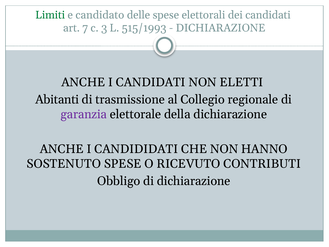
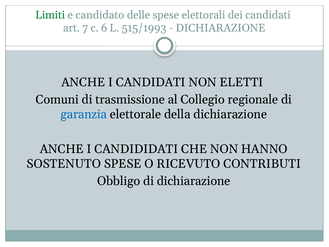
3: 3 -> 6 (104, 28)
Abitanti: Abitanti -> Comuni (57, 99)
garanzia colour: purple -> blue (84, 114)
